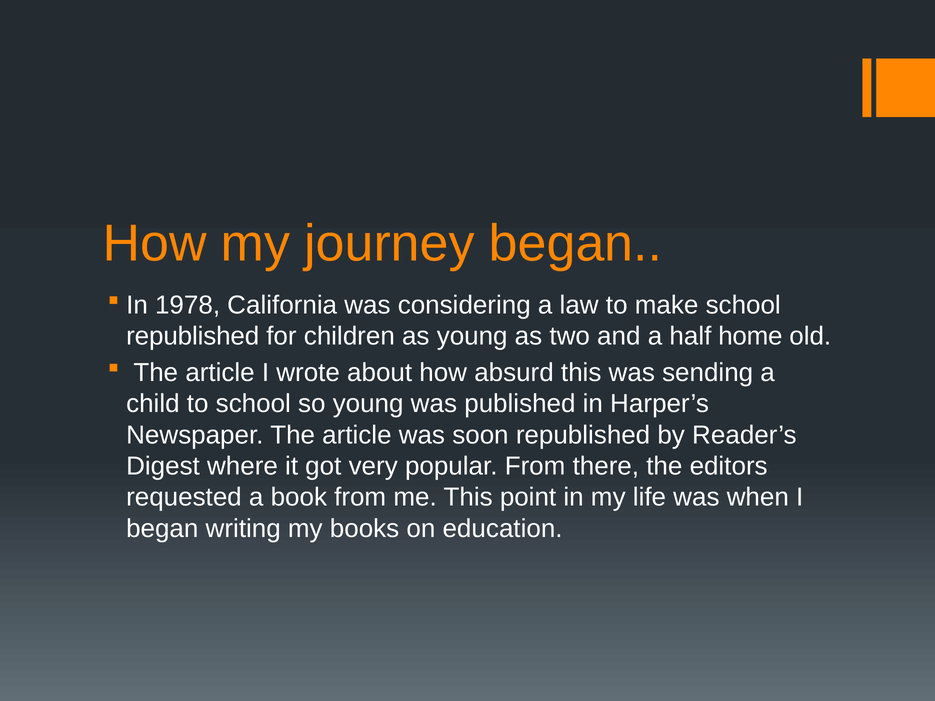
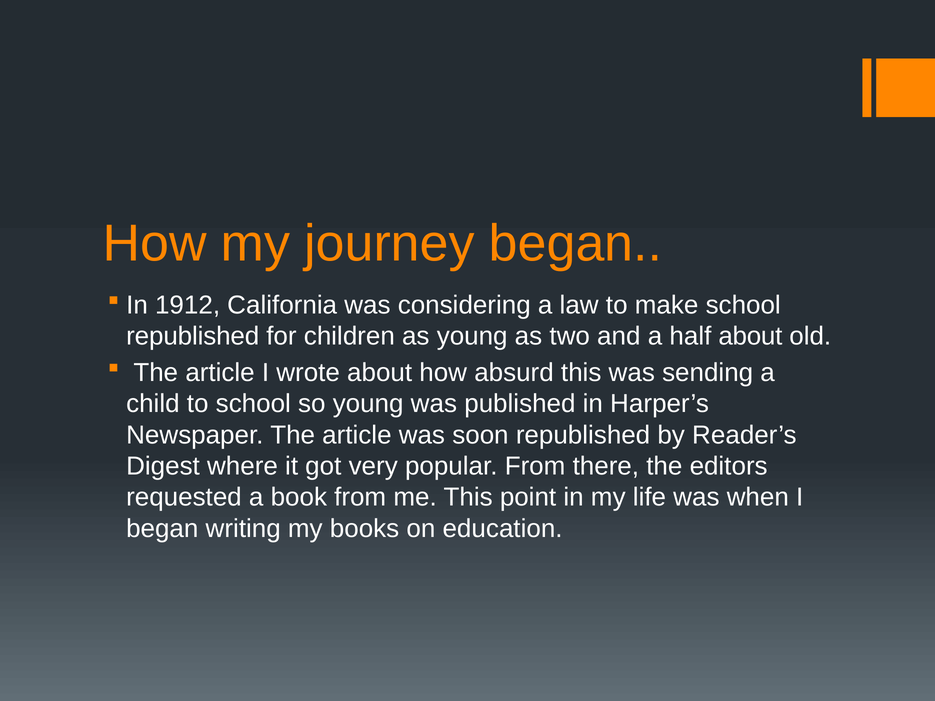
1978: 1978 -> 1912 (188, 305)
half home: home -> about (750, 336)
